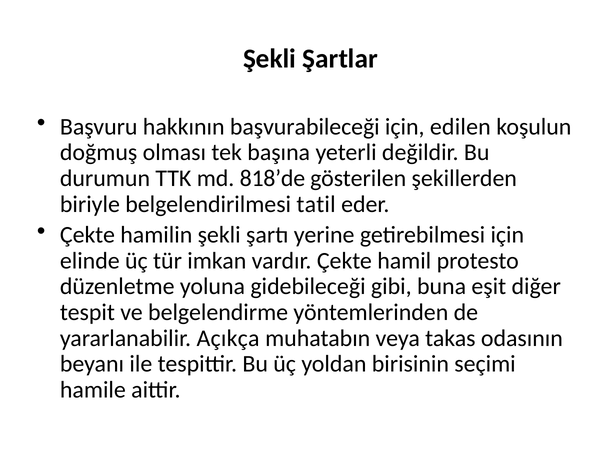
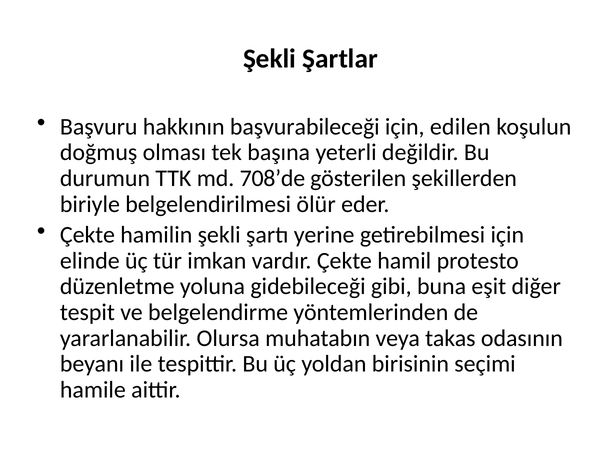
818’de: 818’de -> 708’de (272, 178)
tatil: tatil -> ölür (316, 204)
Açıkça: Açıkça -> Olursa (228, 338)
